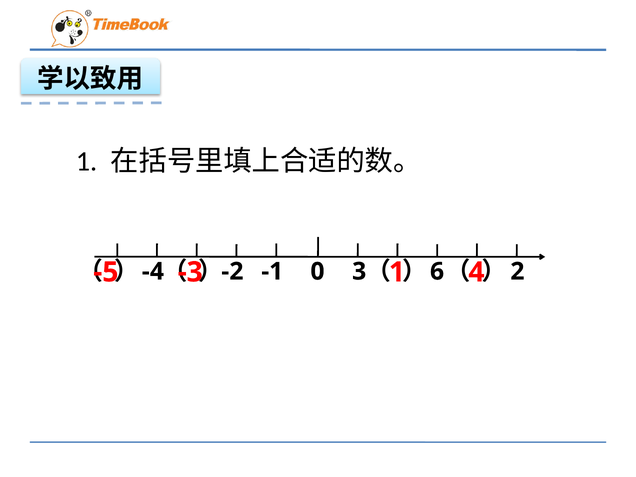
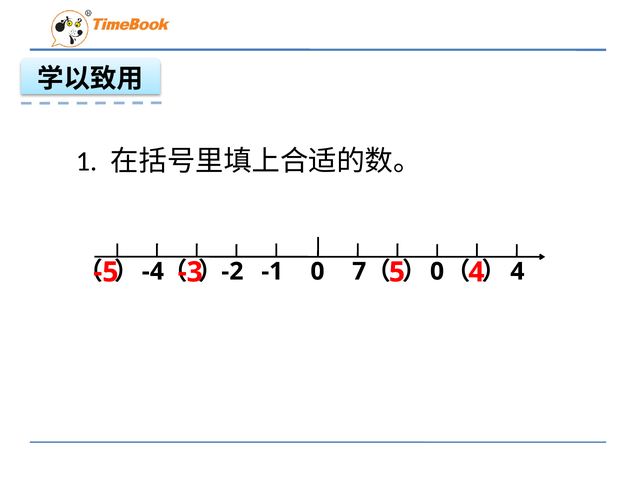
-1 1: 1 -> 5 (397, 272)
3: 3 -> 7 (359, 271)
6: 6 -> 0 (437, 271)
2: 2 -> 4 (517, 271)
